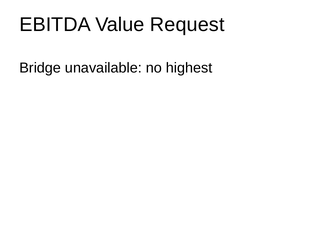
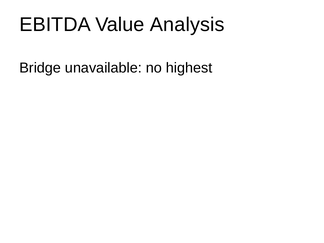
Request: Request -> Analysis (187, 25)
